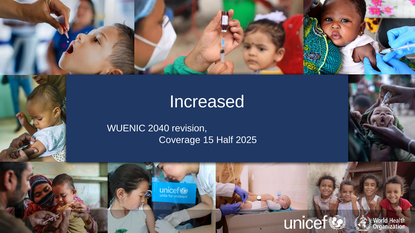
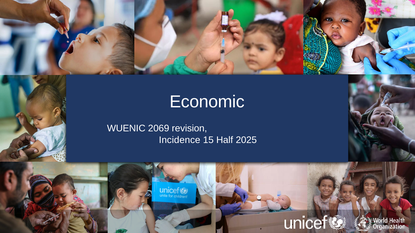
Increased: Increased -> Economic (207, 102)
2040: 2040 -> 2069 (159, 129)
Coverage: Coverage -> Incidence (180, 140)
